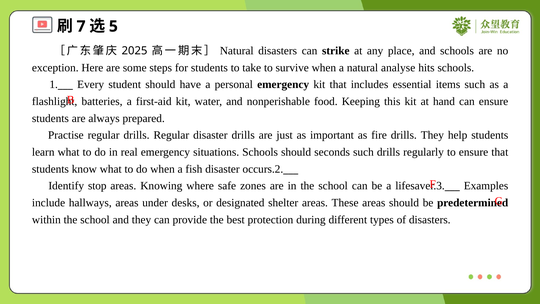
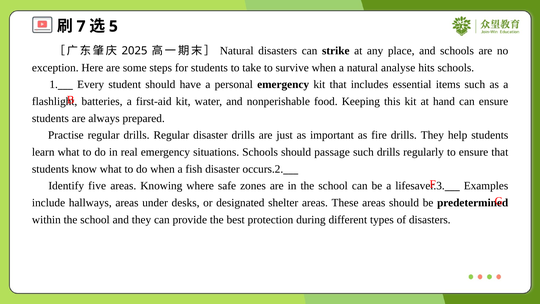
seconds: seconds -> passage (332, 152)
stop: stop -> five (97, 186)
